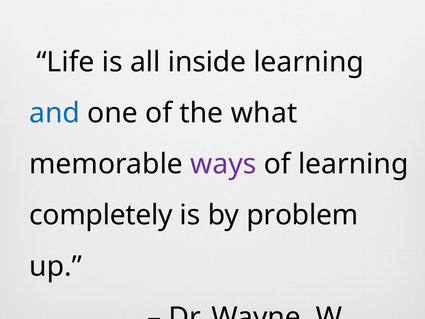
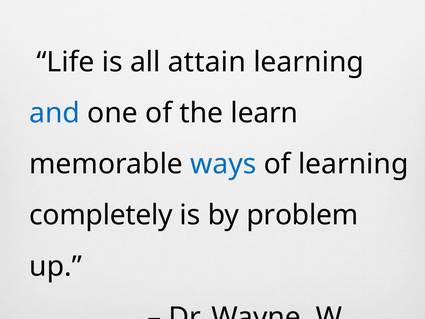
inside: inside -> attain (207, 62)
what: what -> learn (264, 113)
ways colour: purple -> blue (223, 164)
